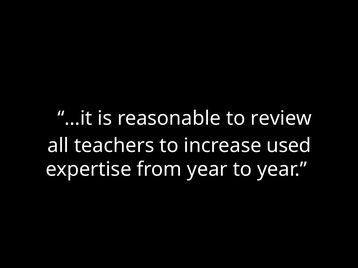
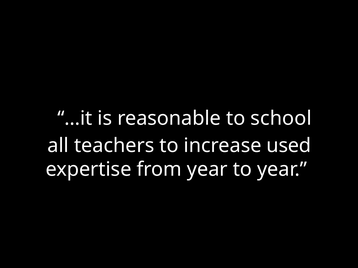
review: review -> school (281, 119)
